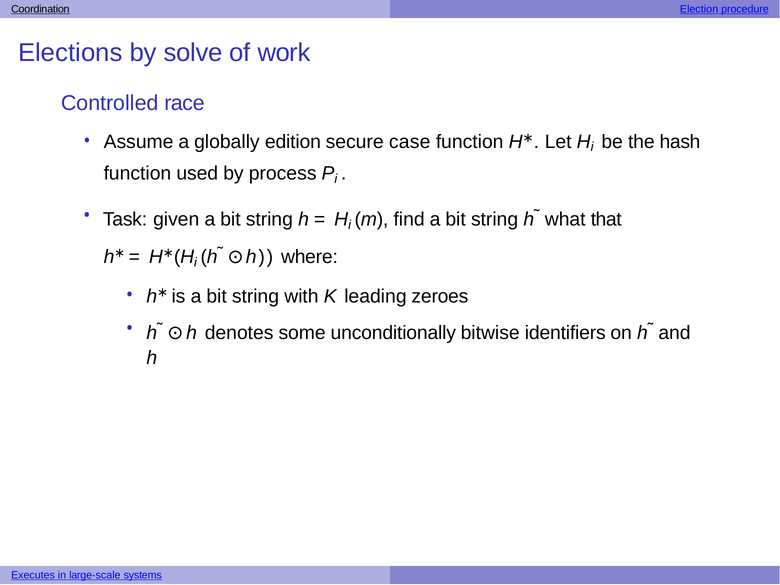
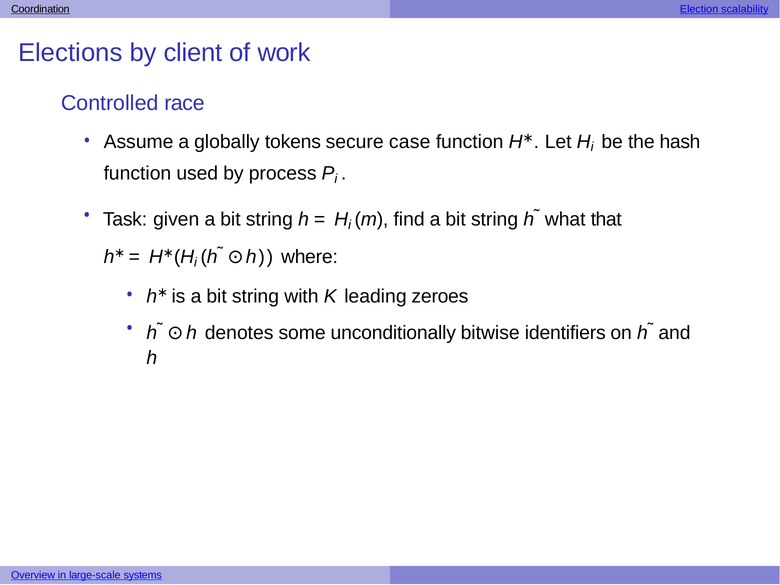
procedure: procedure -> scalability (745, 9)
solve: solve -> client (193, 53)
edition: edition -> tokens (293, 142)
Executes: Executes -> Overview (33, 576)
